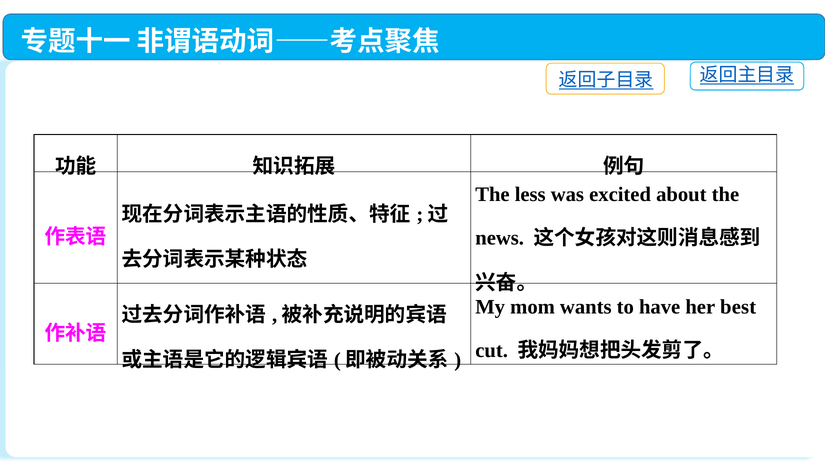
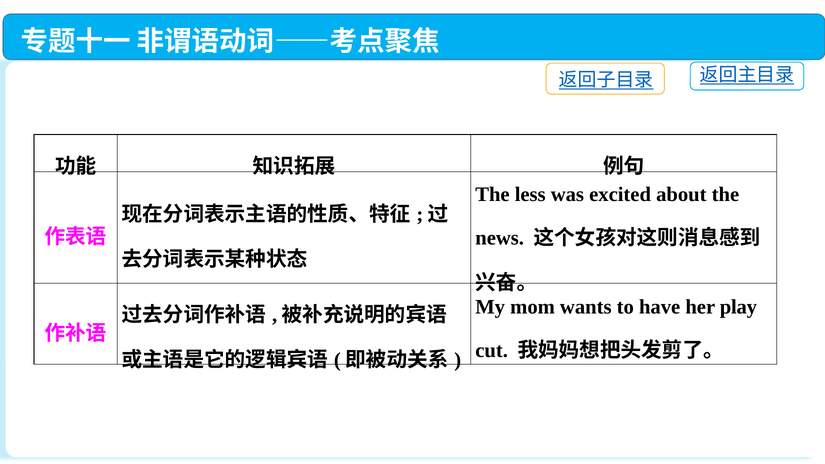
best: best -> play (738, 307)
